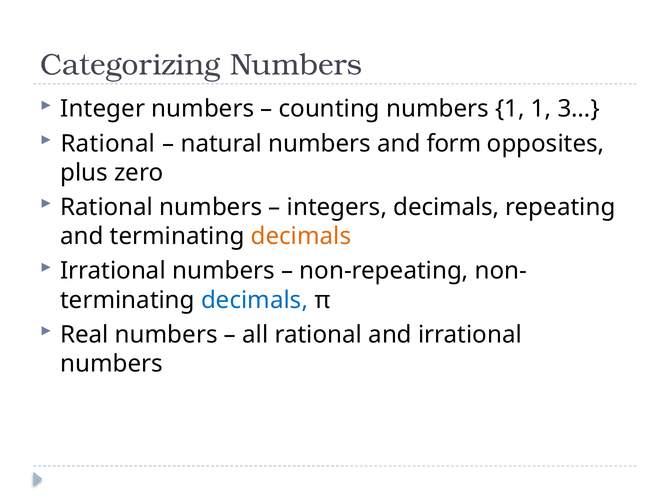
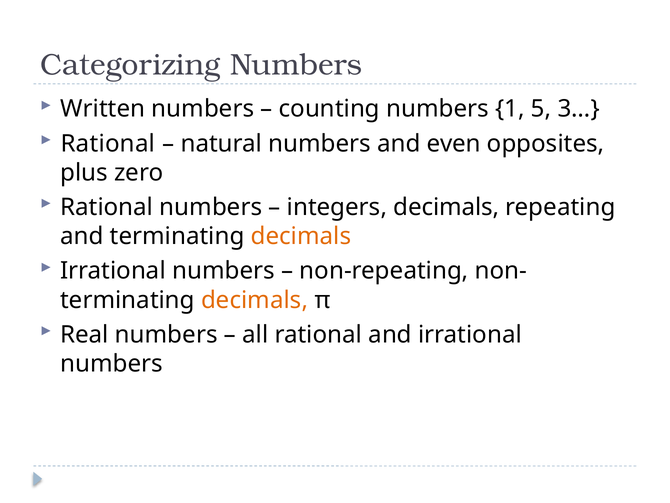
Integer: Integer -> Written (103, 109)
1 1: 1 -> 5 (541, 109)
form: form -> even (454, 143)
decimals colour: blue -> orange (255, 300)
